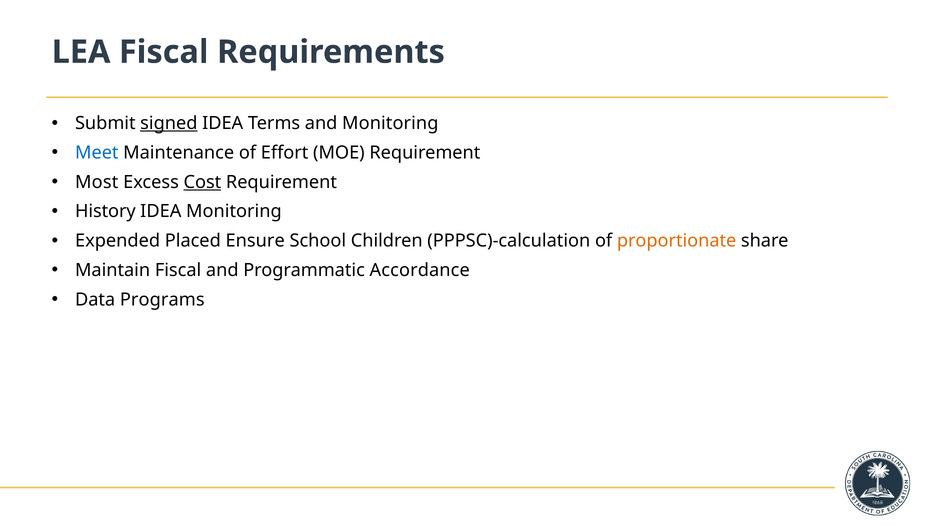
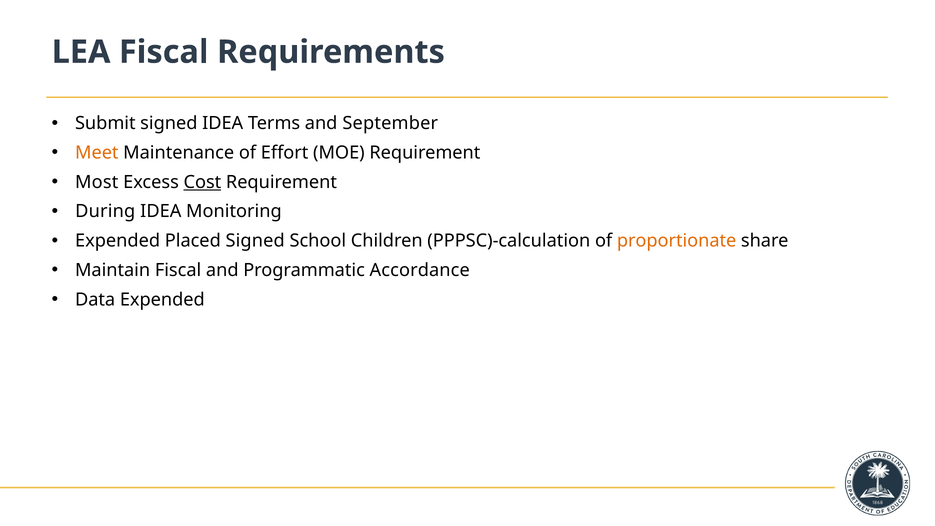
signed underline: present -> none (169, 123)
and Monitoring: Monitoring -> September (390, 123)
Meet colour: blue -> orange (97, 153)
History: History -> During (105, 211)
Placed Ensure: Ensure -> Signed (255, 241)
Data Programs: Programs -> Expended (162, 300)
